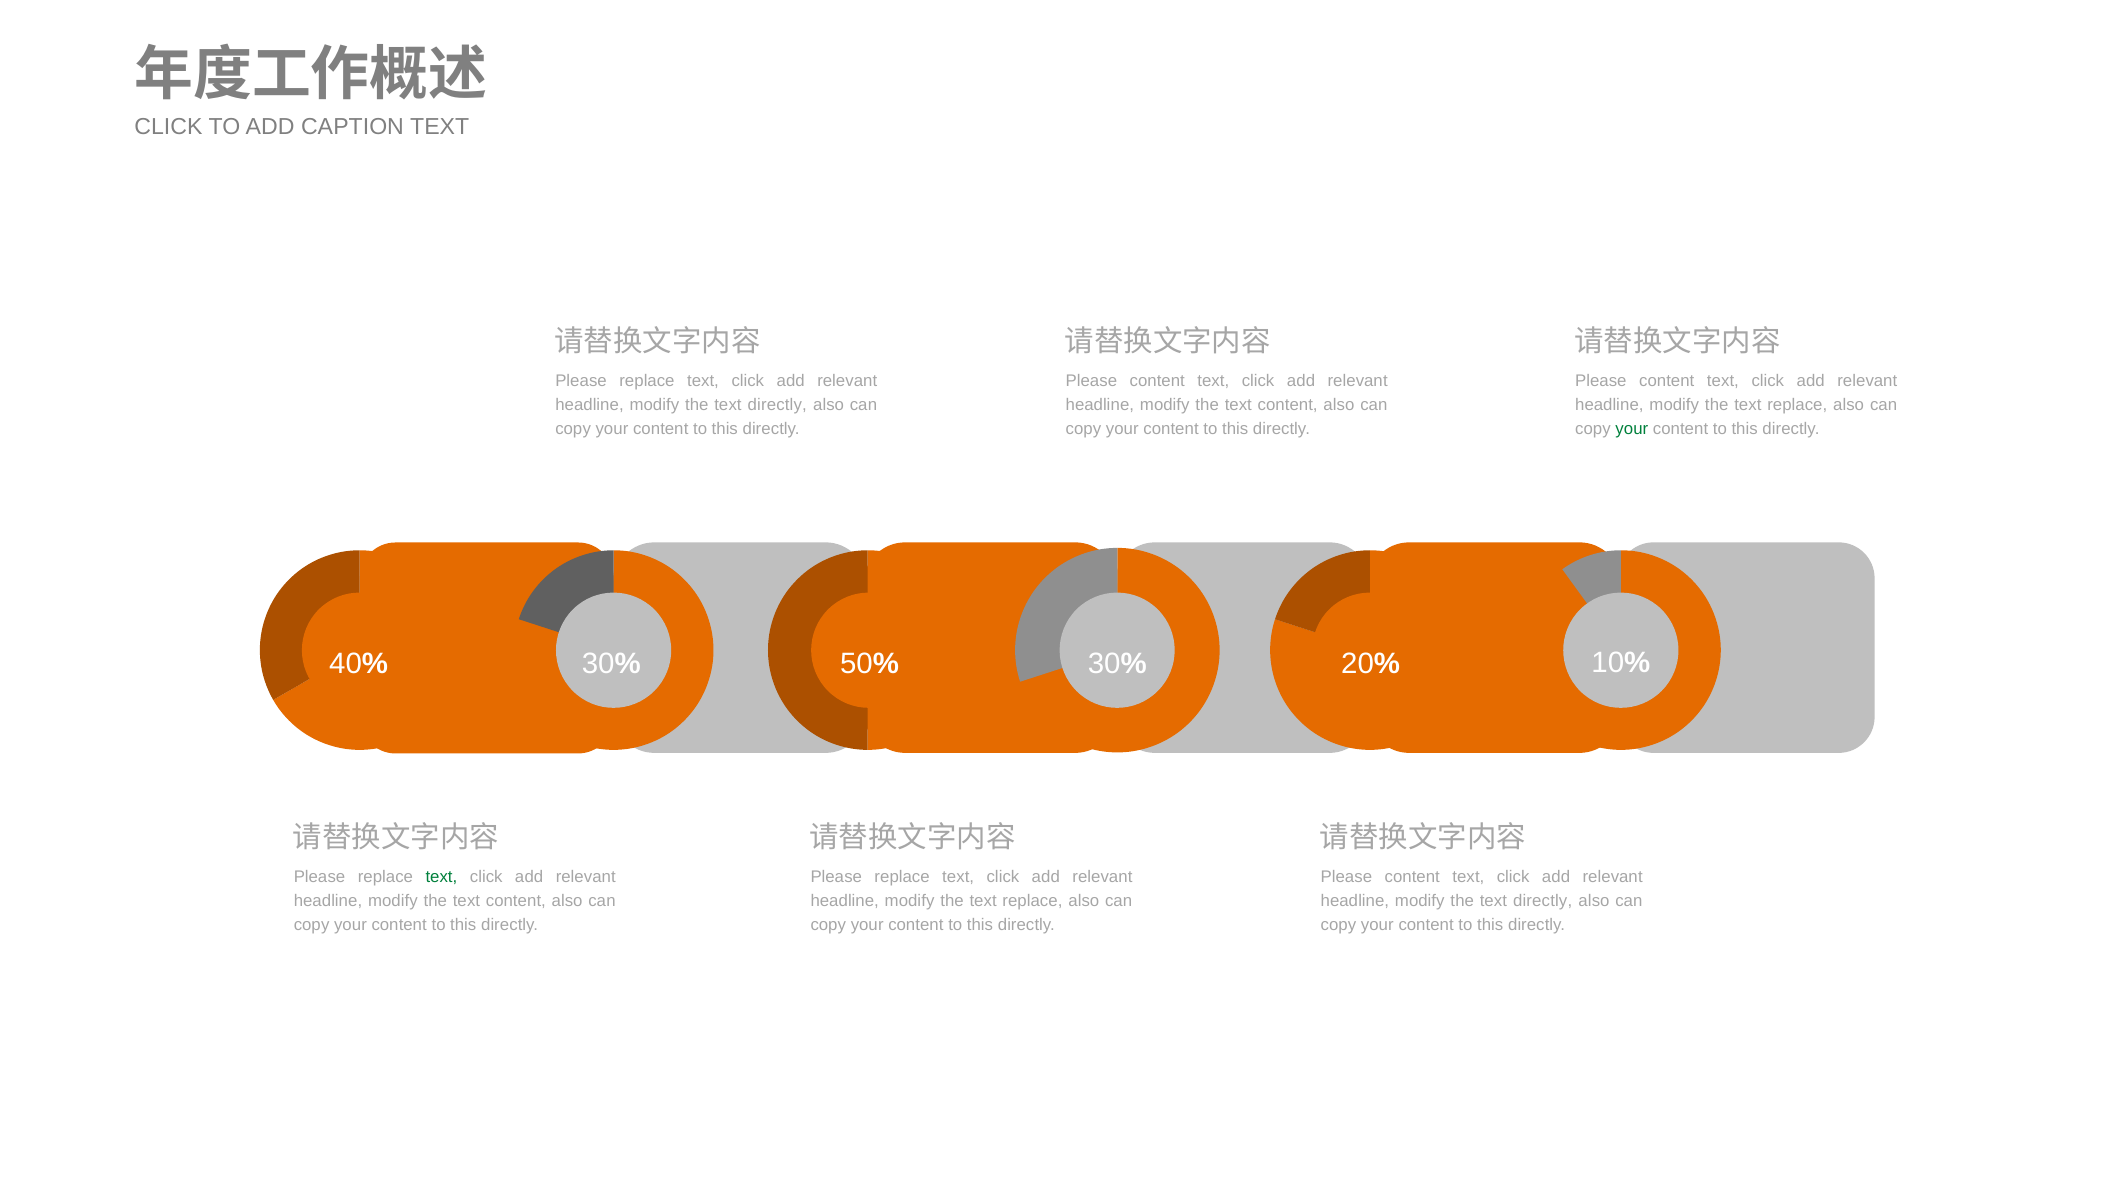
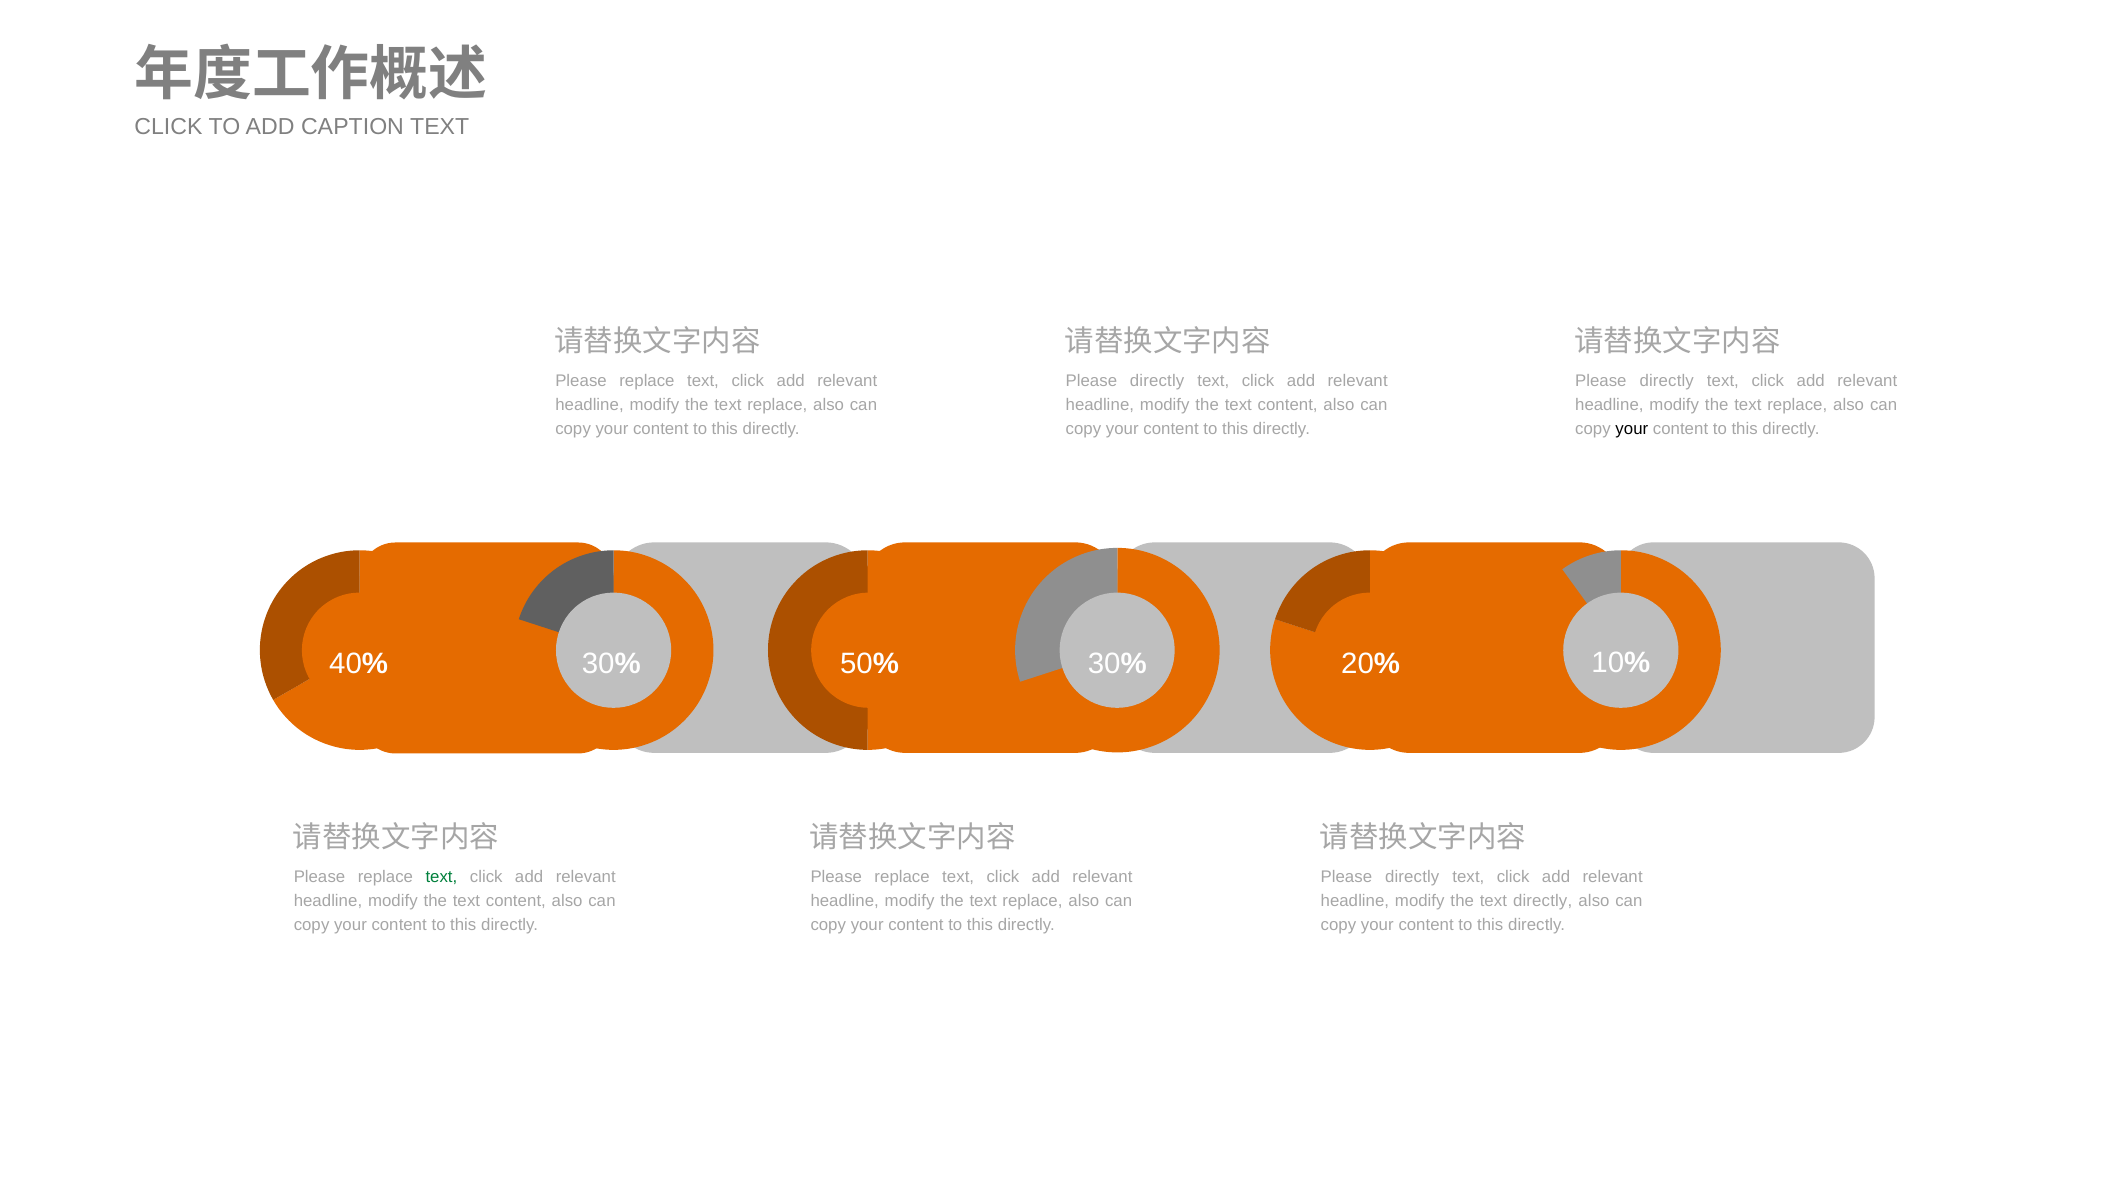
content: content -> directly (1157, 381)
content: content -> directly (1667, 381)
directly: directly -> replace (777, 405)
your colour: green -> black (1632, 429)
content: content -> directly (1412, 877)
